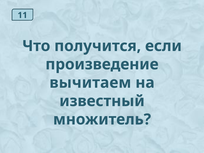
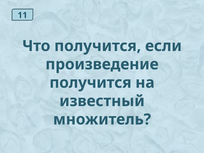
вычитаем: вычитаем -> получится (90, 83)
